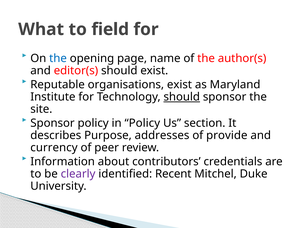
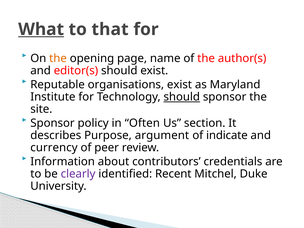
What underline: none -> present (41, 29)
field: field -> that (110, 29)
the colour: blue -> orange (58, 58)
in Policy: Policy -> Often (142, 123)
addresses: addresses -> argument (162, 135)
provide: provide -> indicate (227, 135)
